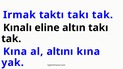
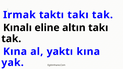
al altını: altını -> yaktı (60, 52)
